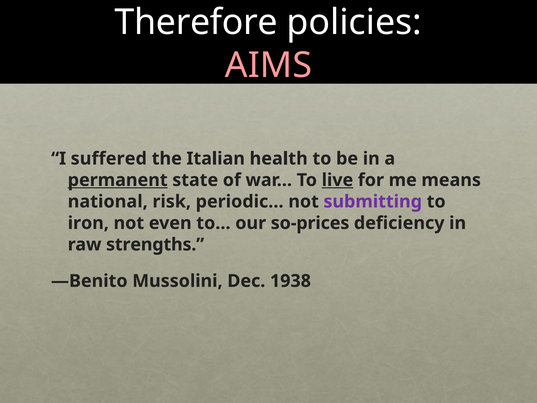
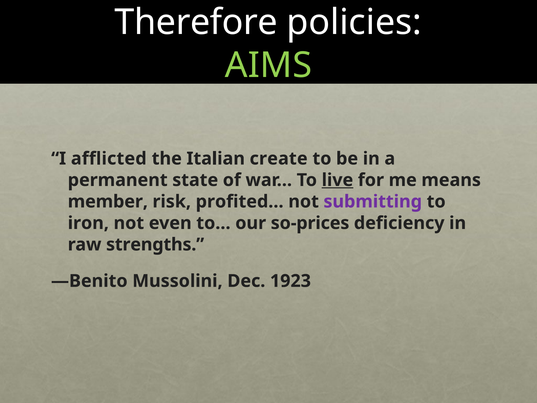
AIMS colour: pink -> light green (268, 65)
suffered: suffered -> afflicted (109, 158)
health: health -> create (279, 158)
permanent underline: present -> none (118, 180)
national: national -> member (108, 201)
periodic…: periodic… -> profited… (240, 201)
1938: 1938 -> 1923 (290, 281)
